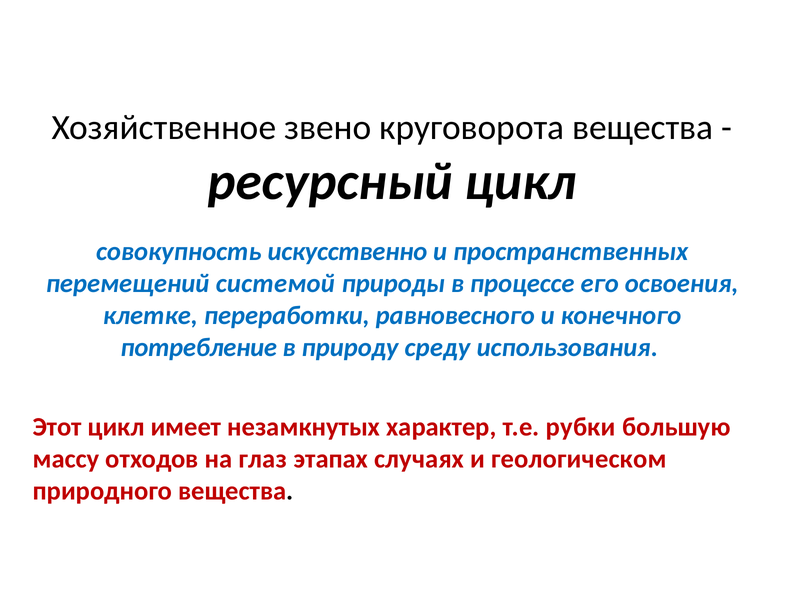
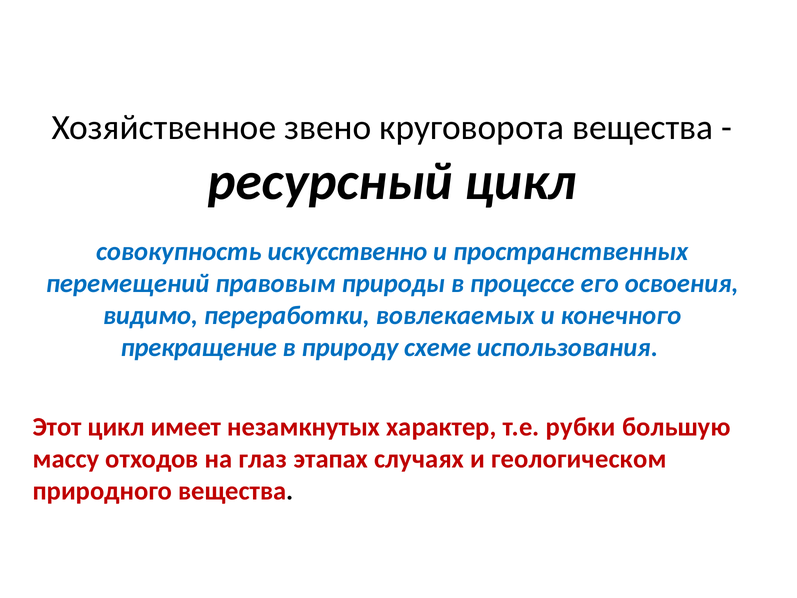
системой: системой -> правовым (275, 283)
клетке: клетке -> видимо (150, 315)
равновесного: равновесного -> вовлекаемых (455, 315)
потребление: потребление -> прекращение (199, 347)
среду: среду -> схеме (438, 347)
